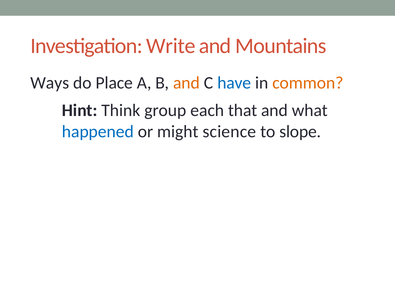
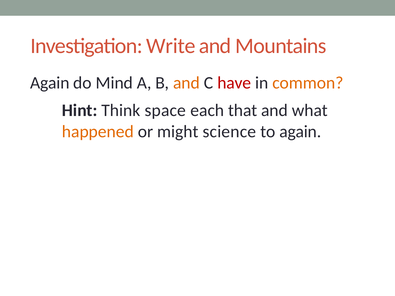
Ways: Ways -> Again (50, 83)
Place: Place -> Mind (114, 83)
have colour: blue -> red (234, 83)
group: group -> space (165, 111)
happened colour: blue -> orange (98, 132)
to slope: slope -> again (300, 132)
